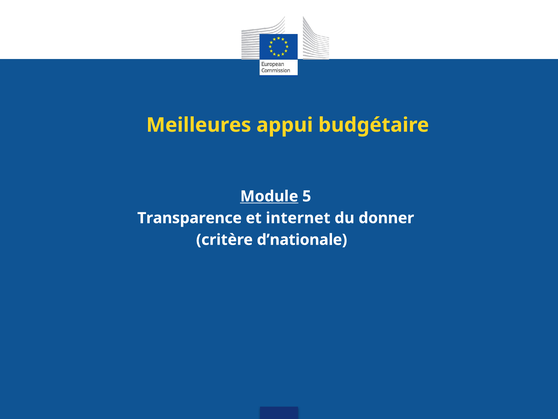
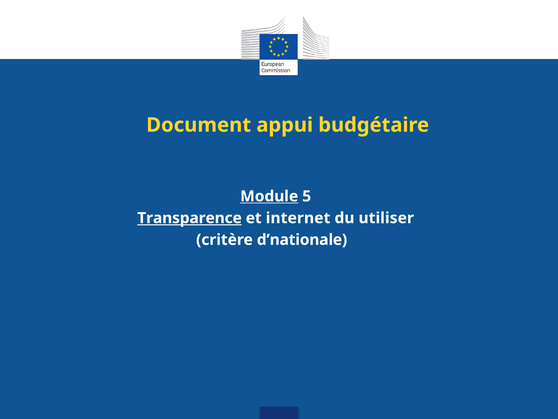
Meilleures: Meilleures -> Document (199, 125)
Transparence underline: none -> present (190, 218)
donner: donner -> utiliser (386, 218)
